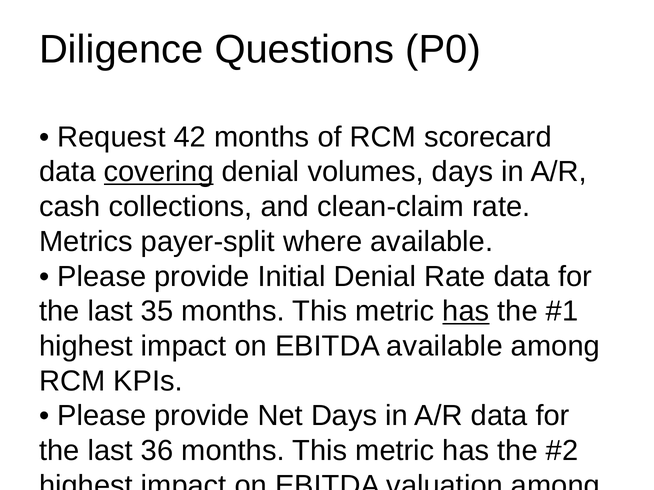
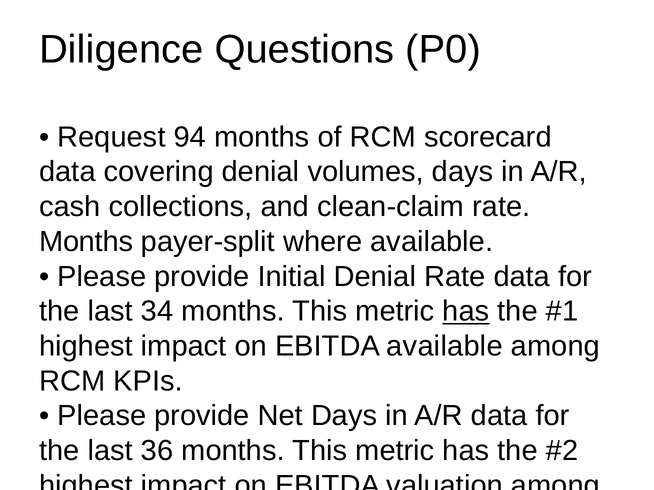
42: 42 -> 94 (190, 137)
covering underline: present -> none (159, 172)
Metrics: Metrics -> Months (86, 242)
35: 35 -> 34 (157, 312)
